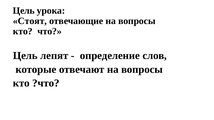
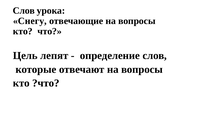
Цель: Цель -> Слов (24, 11)
Стоят: Стоят -> Снегу (30, 21)
